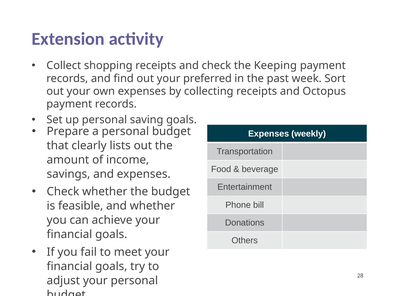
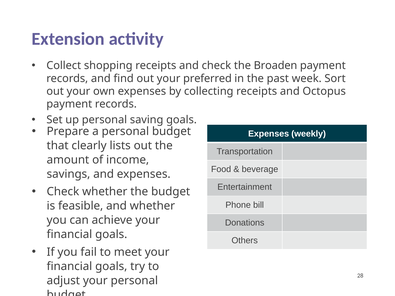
Keeping: Keeping -> Broaden (275, 66)
